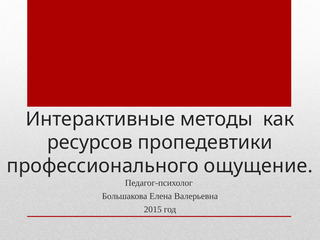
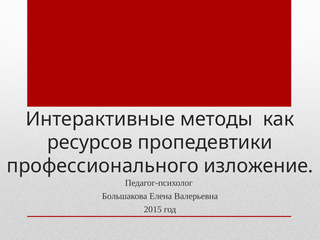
ощущение: ощущение -> изложение (258, 166)
